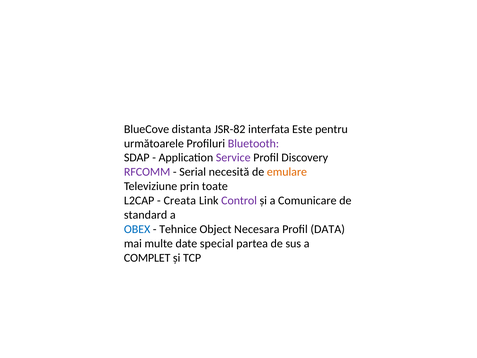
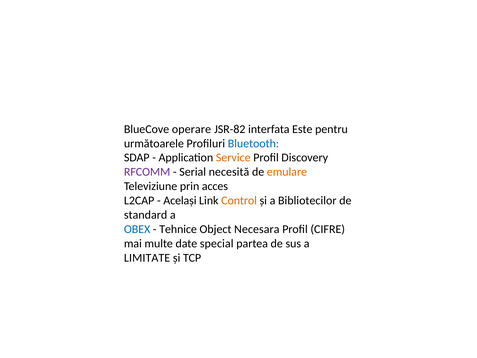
distanta: distanta -> operare (191, 129)
Bluetooth colour: purple -> blue (253, 143)
Service colour: purple -> orange (233, 158)
toate: toate -> acces (215, 186)
Creata: Creata -> Acelaşi (180, 201)
Control colour: purple -> orange (239, 201)
Comunicare: Comunicare -> Bibliotecilor (307, 201)
DATA: DATA -> CIFRE (328, 229)
COMPLET: COMPLET -> LIMITATE (147, 258)
